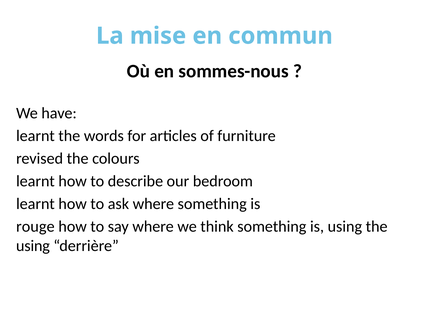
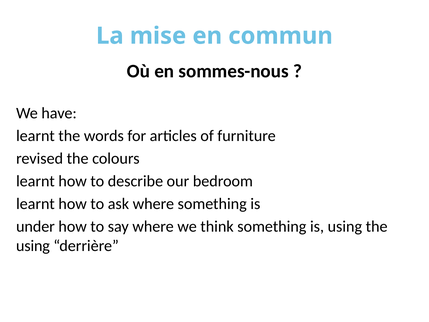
rouge: rouge -> under (35, 226)
